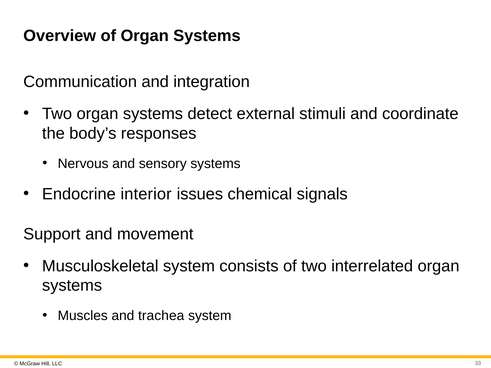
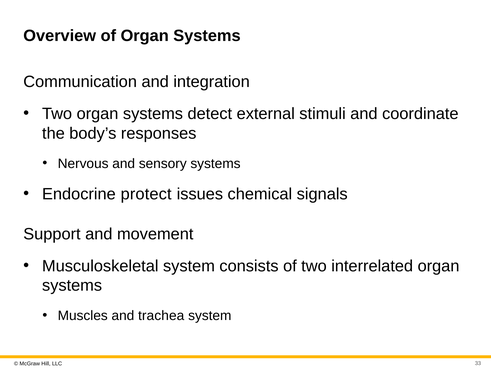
interior: interior -> protect (146, 194)
